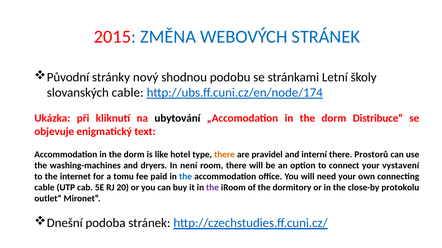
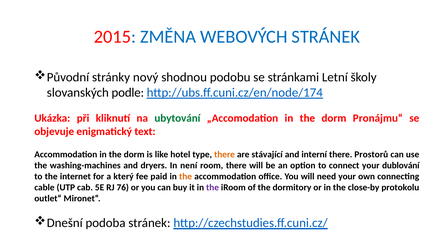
slovanských cable: cable -> podle (128, 93)
ubytování colour: black -> green (177, 118)
Distribuce“: Distribuce“ -> Pronájmu“ (378, 118)
pravidel: pravidel -> stávající (267, 155)
vystavení: vystavení -> dublování (401, 166)
tomu: tomu -> který (124, 177)
the colour: blue -> orange (186, 177)
20: 20 -> 76 (123, 188)
